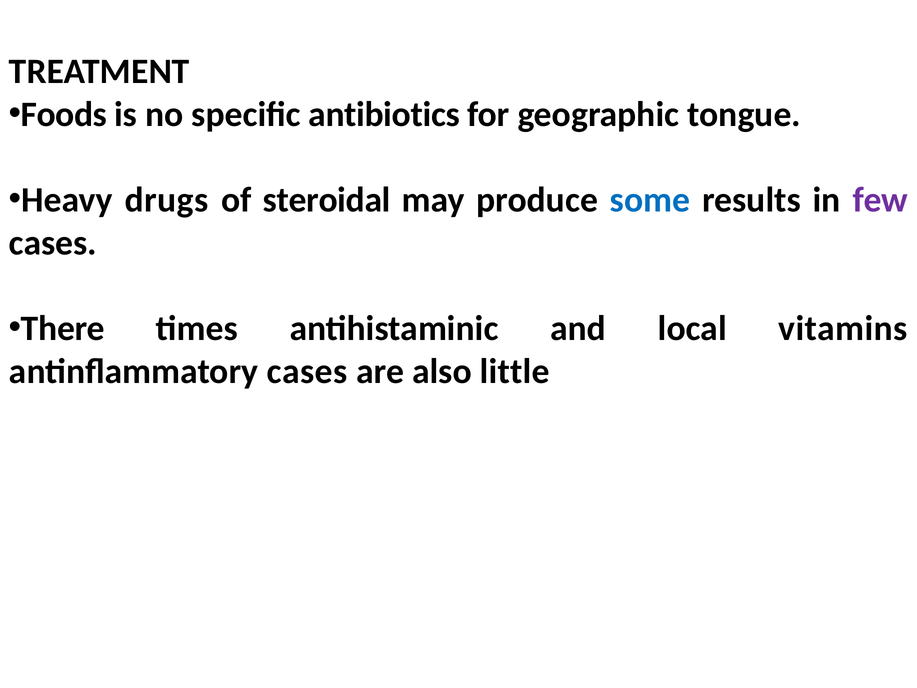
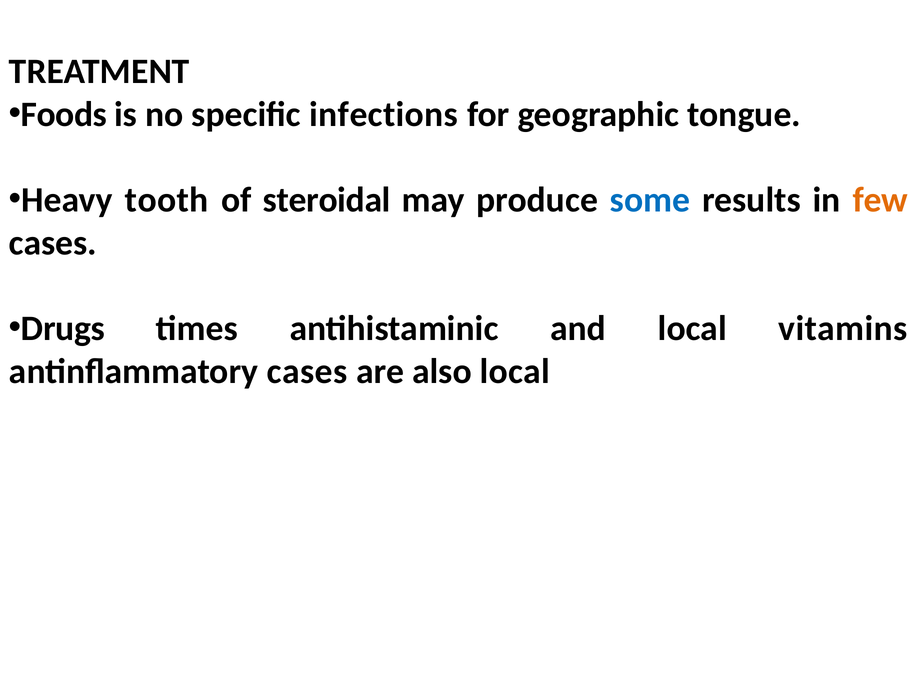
antibiotics: antibiotics -> infections (384, 114)
drugs: drugs -> tooth (167, 200)
few colour: purple -> orange (880, 200)
There: There -> Drugs (63, 328)
also little: little -> local (515, 371)
